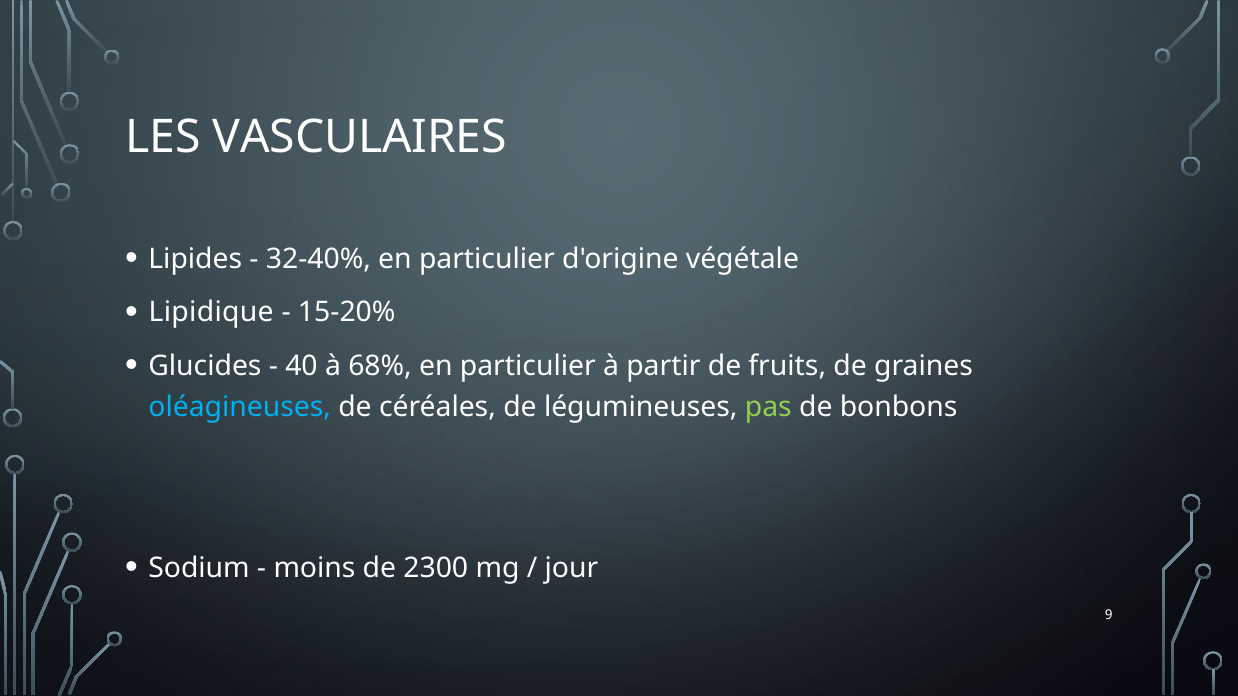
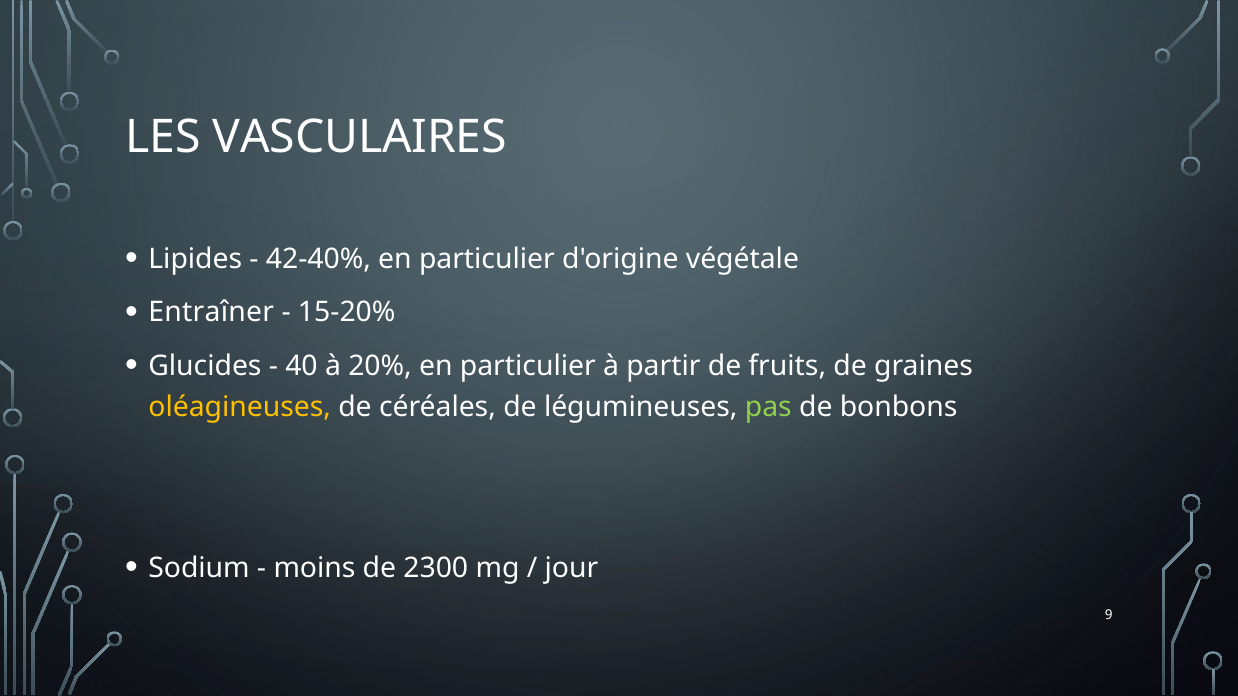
32-40%: 32-40% -> 42-40% (318, 259)
Lipidique: Lipidique -> Entraîner (211, 313)
68%: 68% -> 20% (380, 366)
oléagineuses colour: light blue -> yellow (240, 407)
